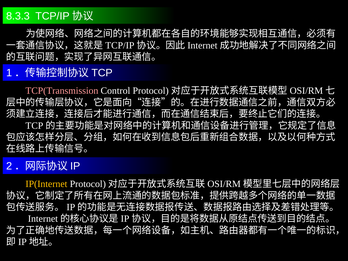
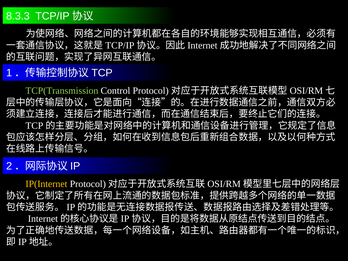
TCP(Transmission colour: pink -> light green (62, 91)
